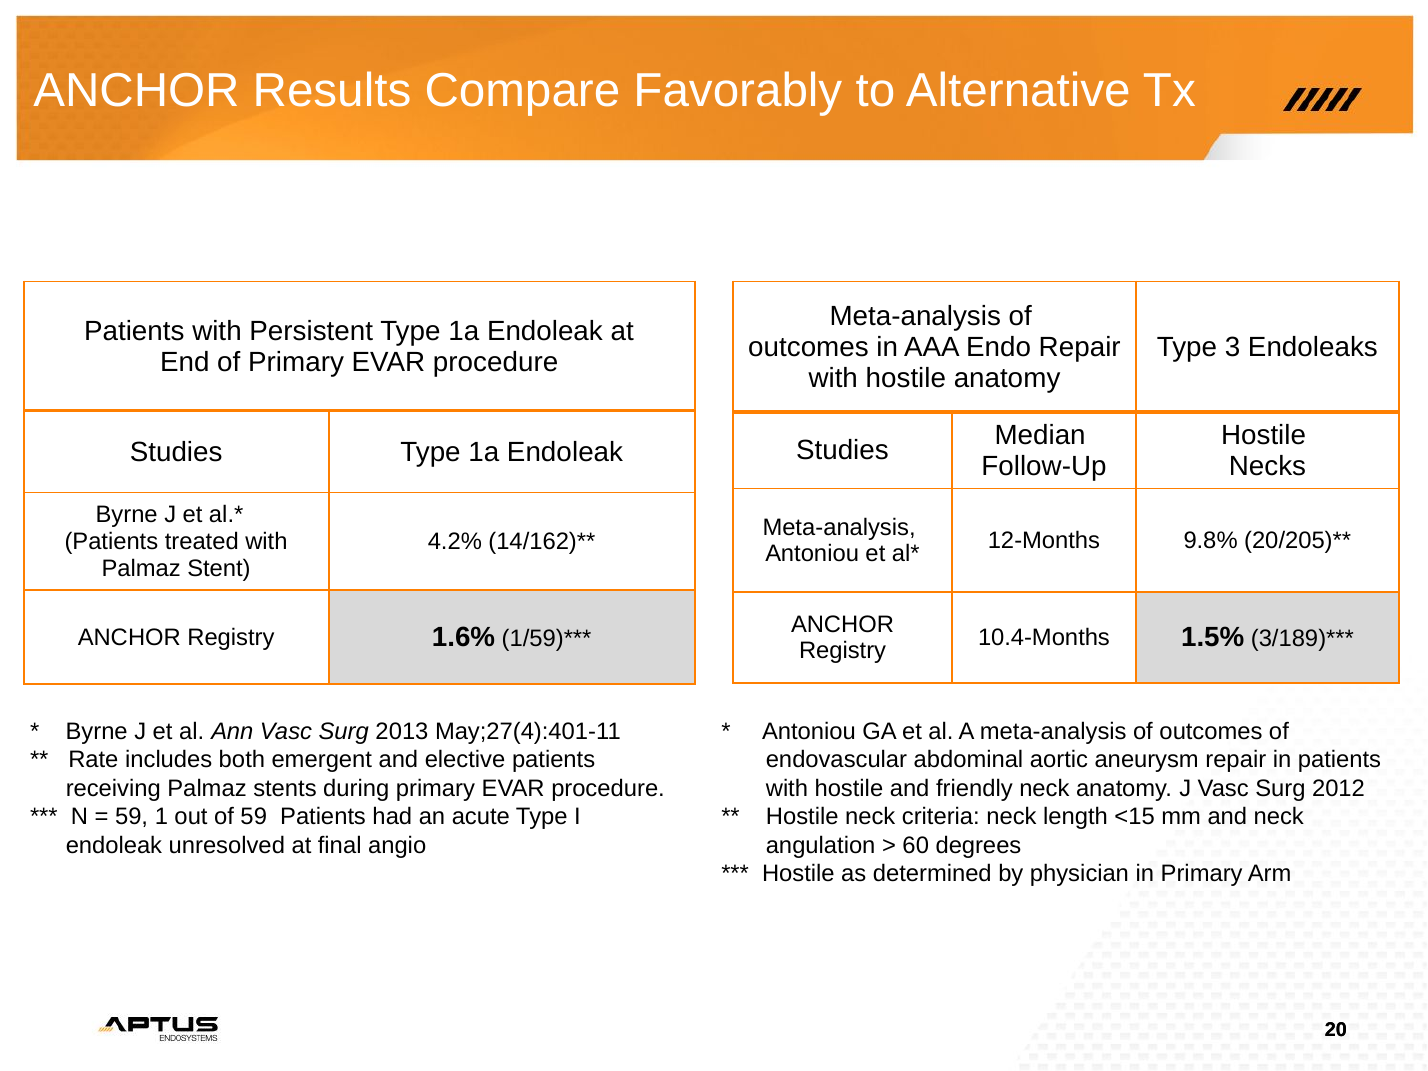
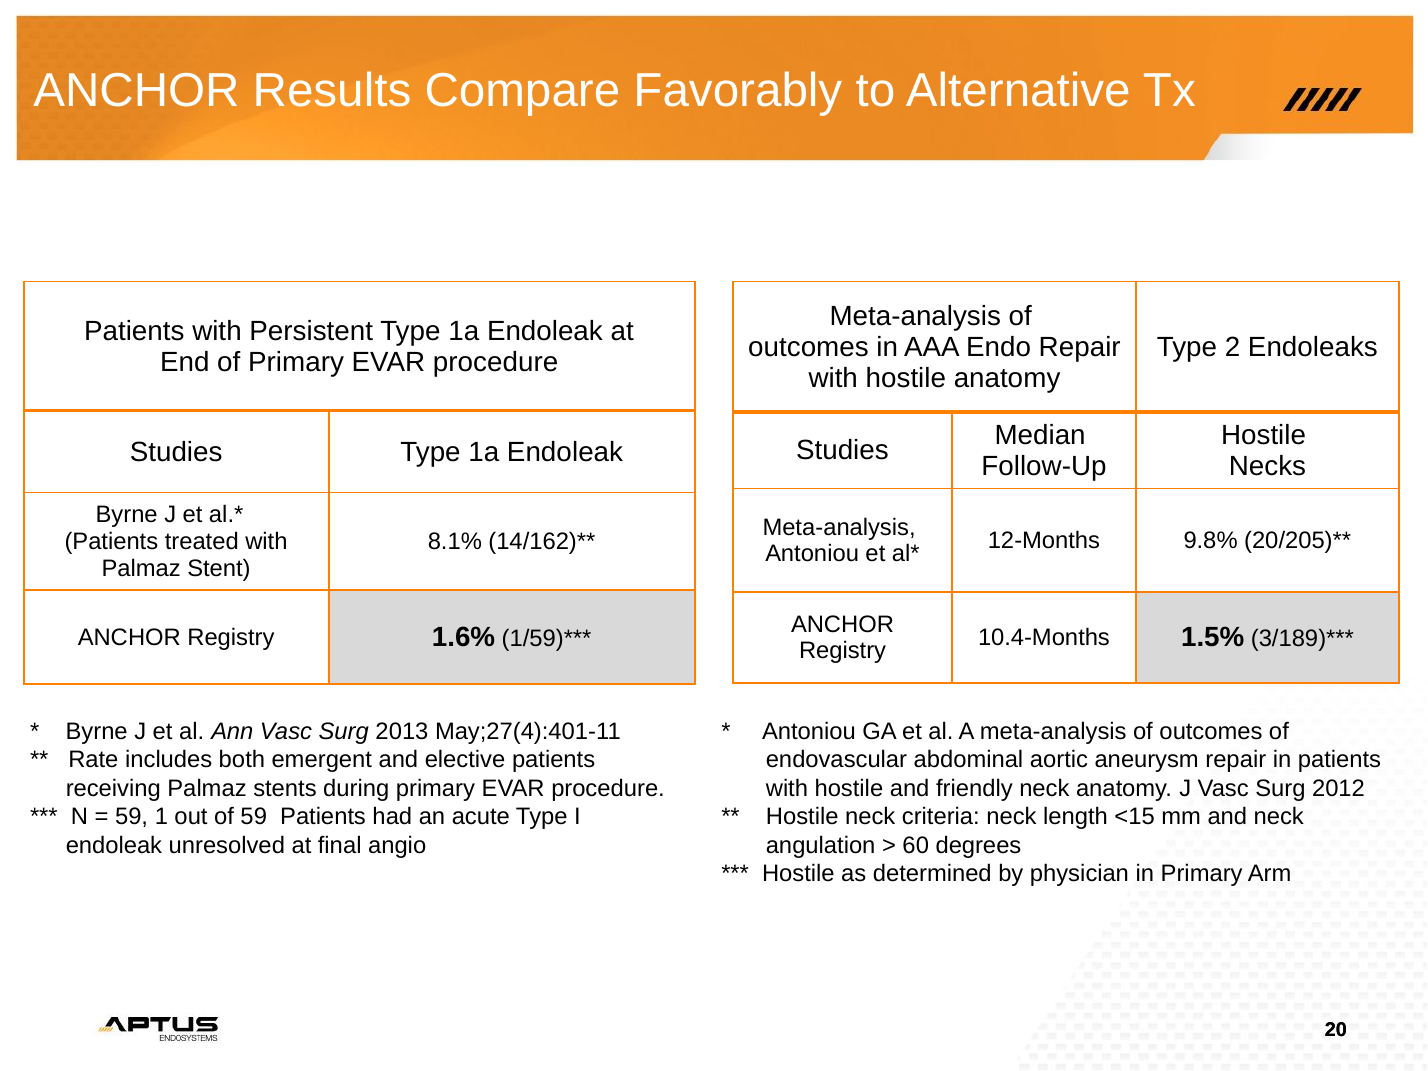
3: 3 -> 2 (1233, 347)
4.2%: 4.2% -> 8.1% (455, 542)
